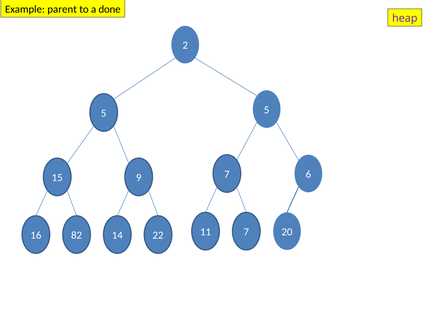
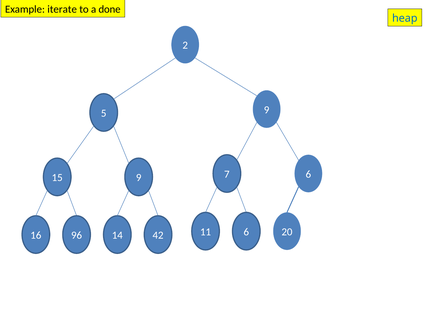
parent: parent -> iterate (62, 9)
heap colour: purple -> blue (405, 18)
5 5: 5 -> 9 (267, 110)
11 7: 7 -> 6 (246, 232)
82: 82 -> 96 (77, 235)
22: 22 -> 42 (158, 235)
